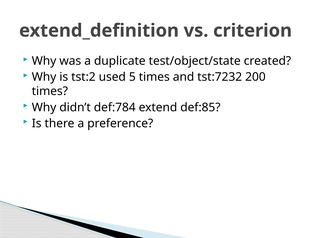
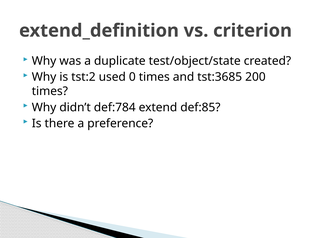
5: 5 -> 0 (132, 77)
tst:7232: tst:7232 -> tst:3685 (220, 77)
